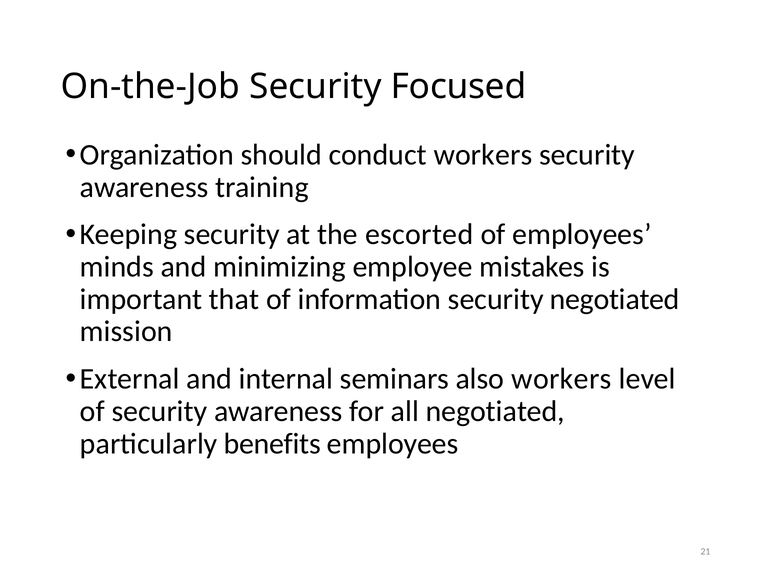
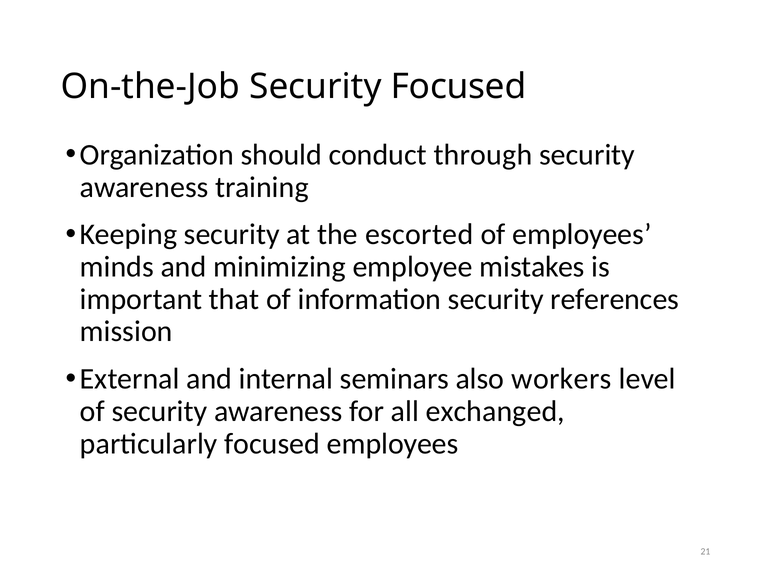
conduct workers: workers -> through (483, 155)
security negotiated: negotiated -> references (615, 299)
all negotiated: negotiated -> exchanged (495, 412)
particularly benefits: benefits -> focused (272, 444)
